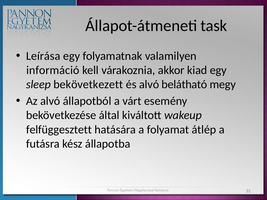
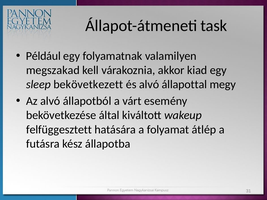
Leírása: Leírása -> Például (43, 56)
információ: információ -> megszakad (53, 70)
belátható: belátható -> állapottal (184, 85)
